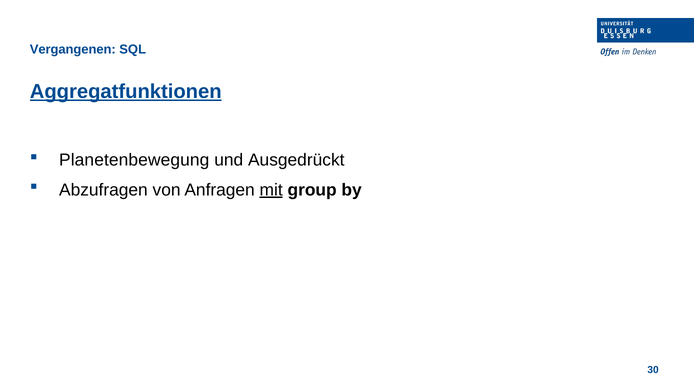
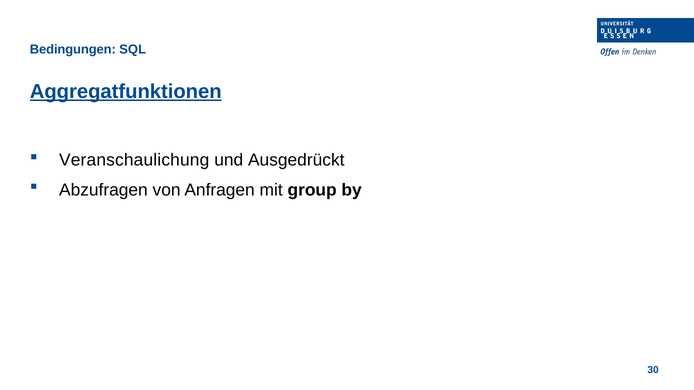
Vergangenen: Vergangenen -> Bedingungen (73, 49)
Planetenbewegung: Planetenbewegung -> Veranschaulichung (134, 160)
mit underline: present -> none (271, 190)
